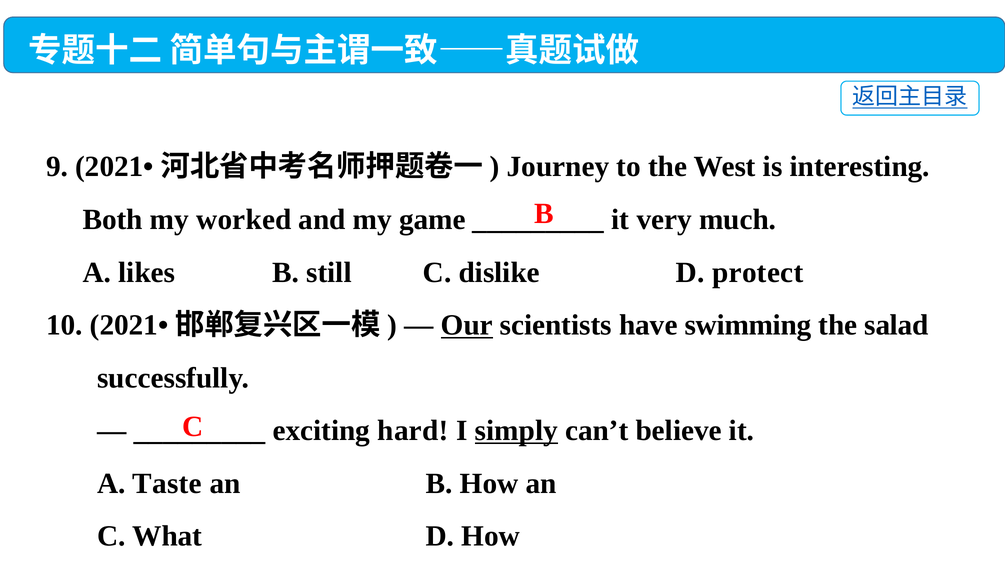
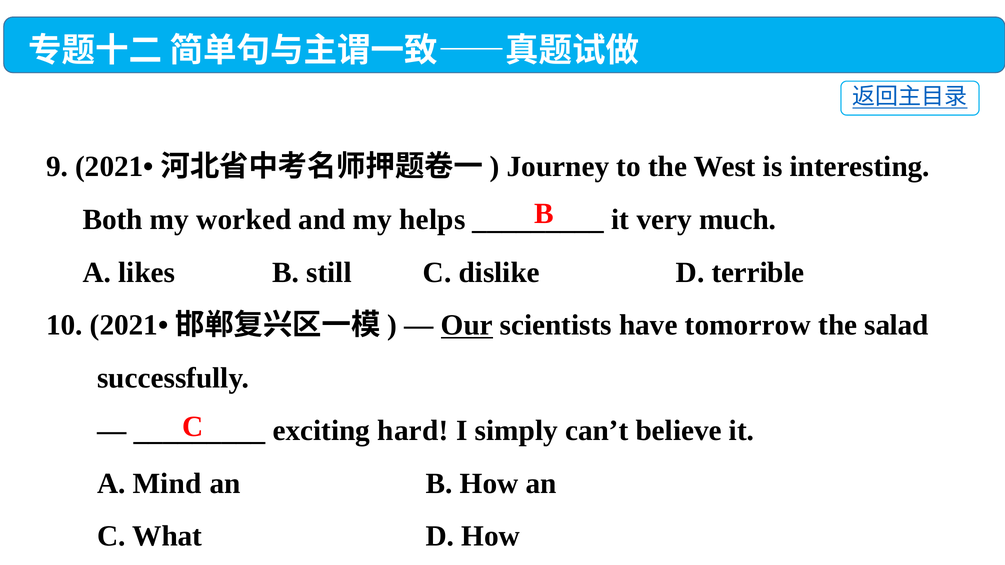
game: game -> helps (432, 220)
protect: protect -> terrible (758, 273)
swimming: swimming -> tomorrow (748, 325)
simply underline: present -> none (516, 431)
Taste: Taste -> Mind (167, 484)
